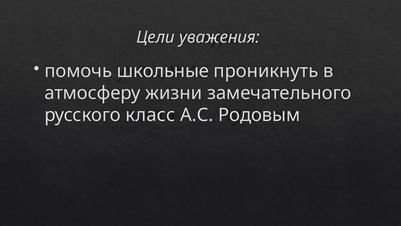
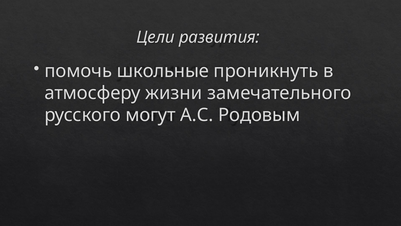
уважения: уважения -> развития (219, 37)
класс: класс -> могут (151, 115)
